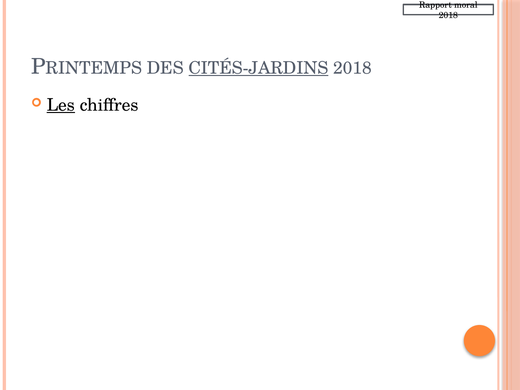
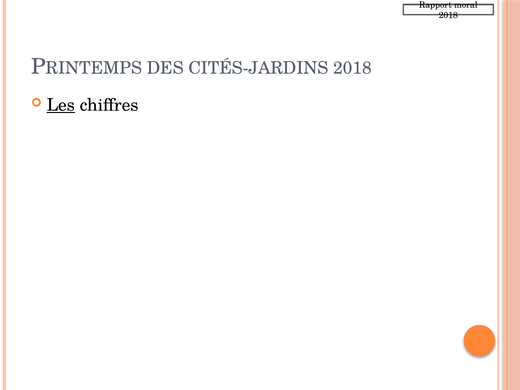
CITÉS-JARDINS underline: present -> none (258, 68)
